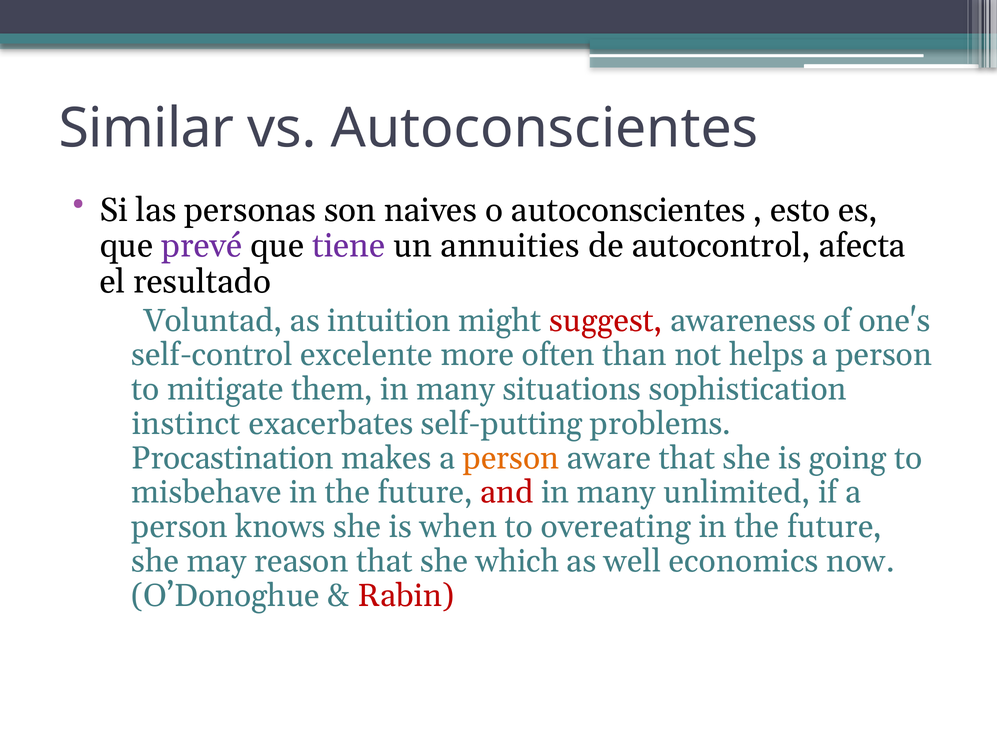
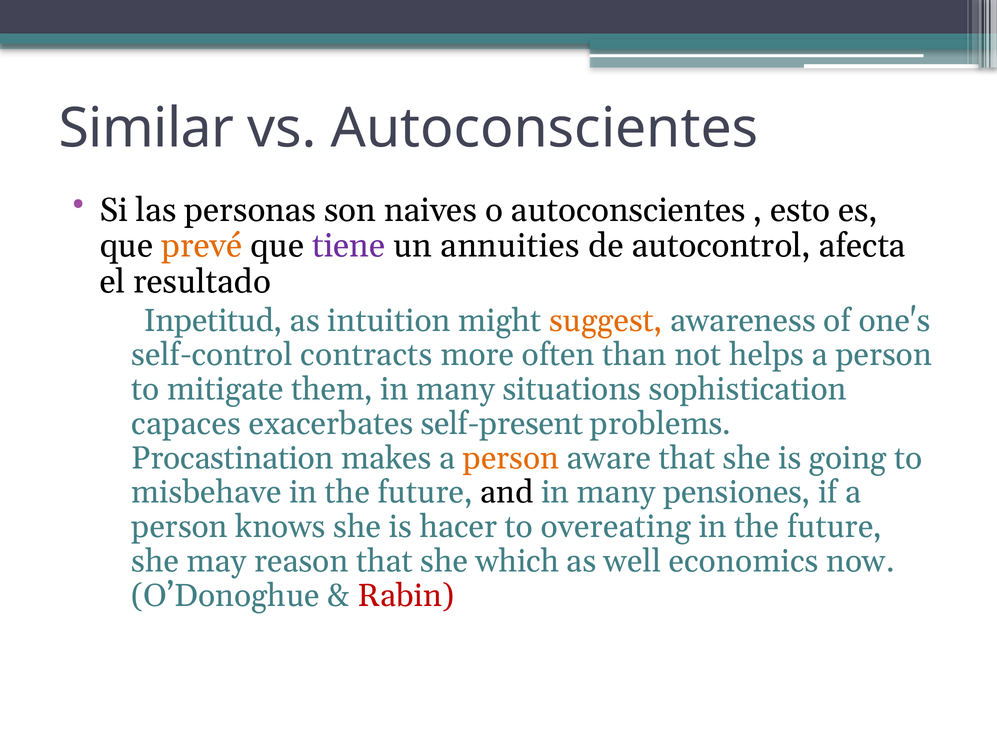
prevé colour: purple -> orange (202, 246)
Voluntad: Voluntad -> Inpetitud (213, 320)
suggest colour: red -> orange (606, 320)
excelente: excelente -> contracts (366, 355)
instinct: instinct -> capaces (186, 424)
self-putting: self-putting -> self-present (502, 424)
and colour: red -> black (507, 492)
unlimited: unlimited -> pensiones (737, 492)
when: when -> hacer (458, 527)
